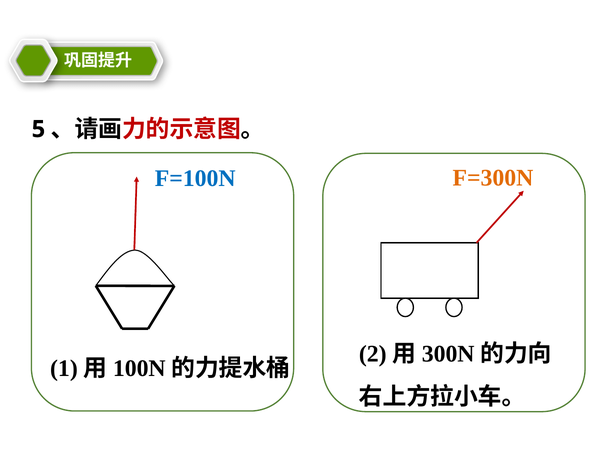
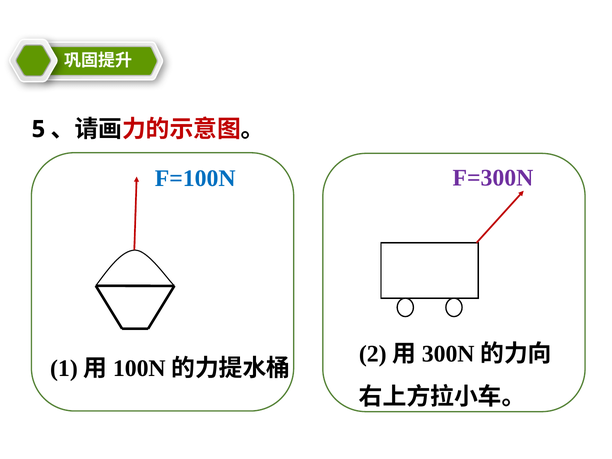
F=300N colour: orange -> purple (493, 178)
